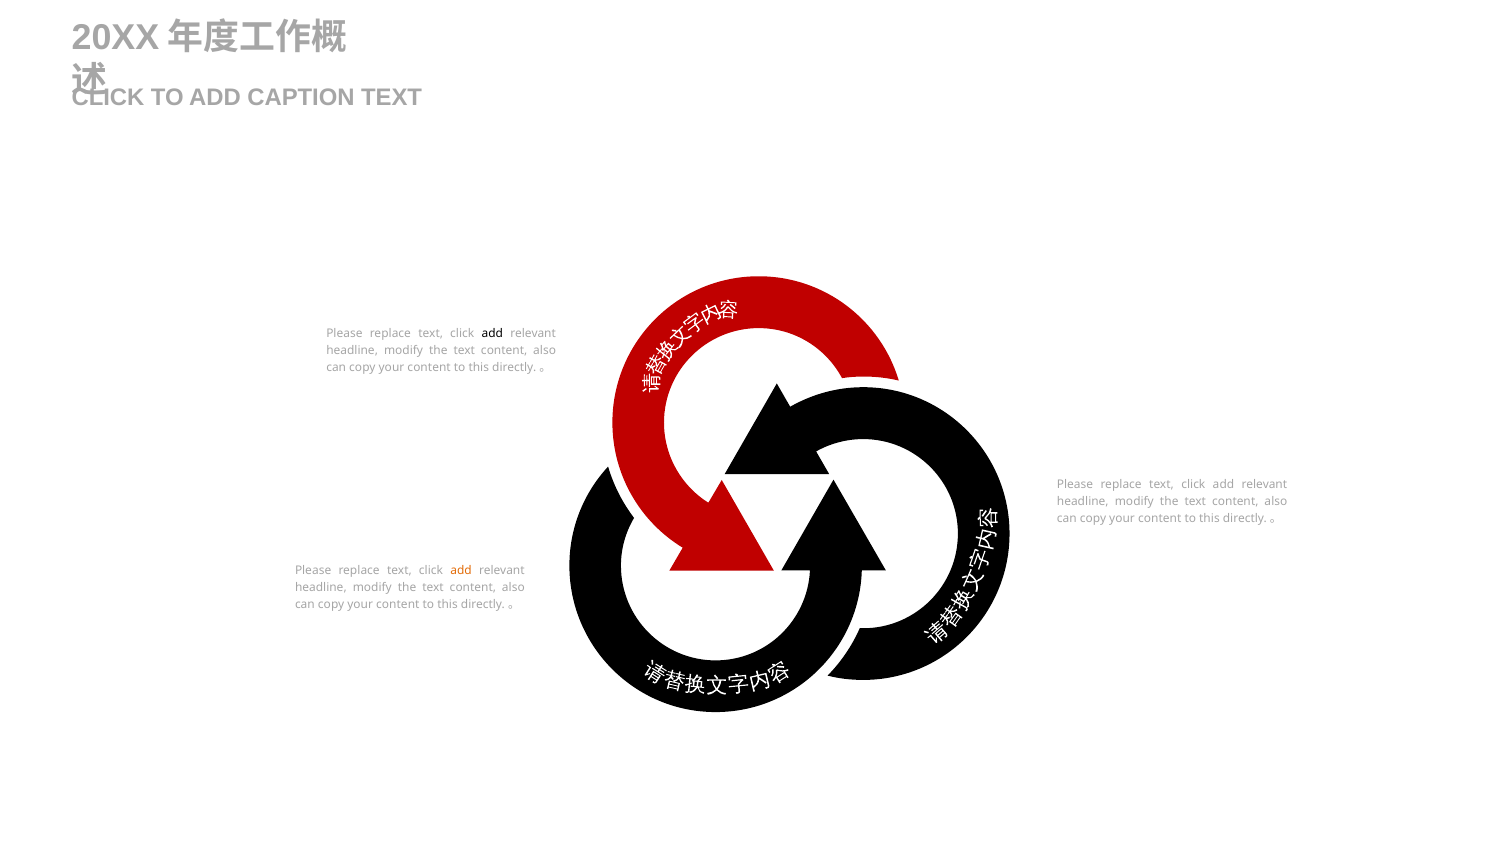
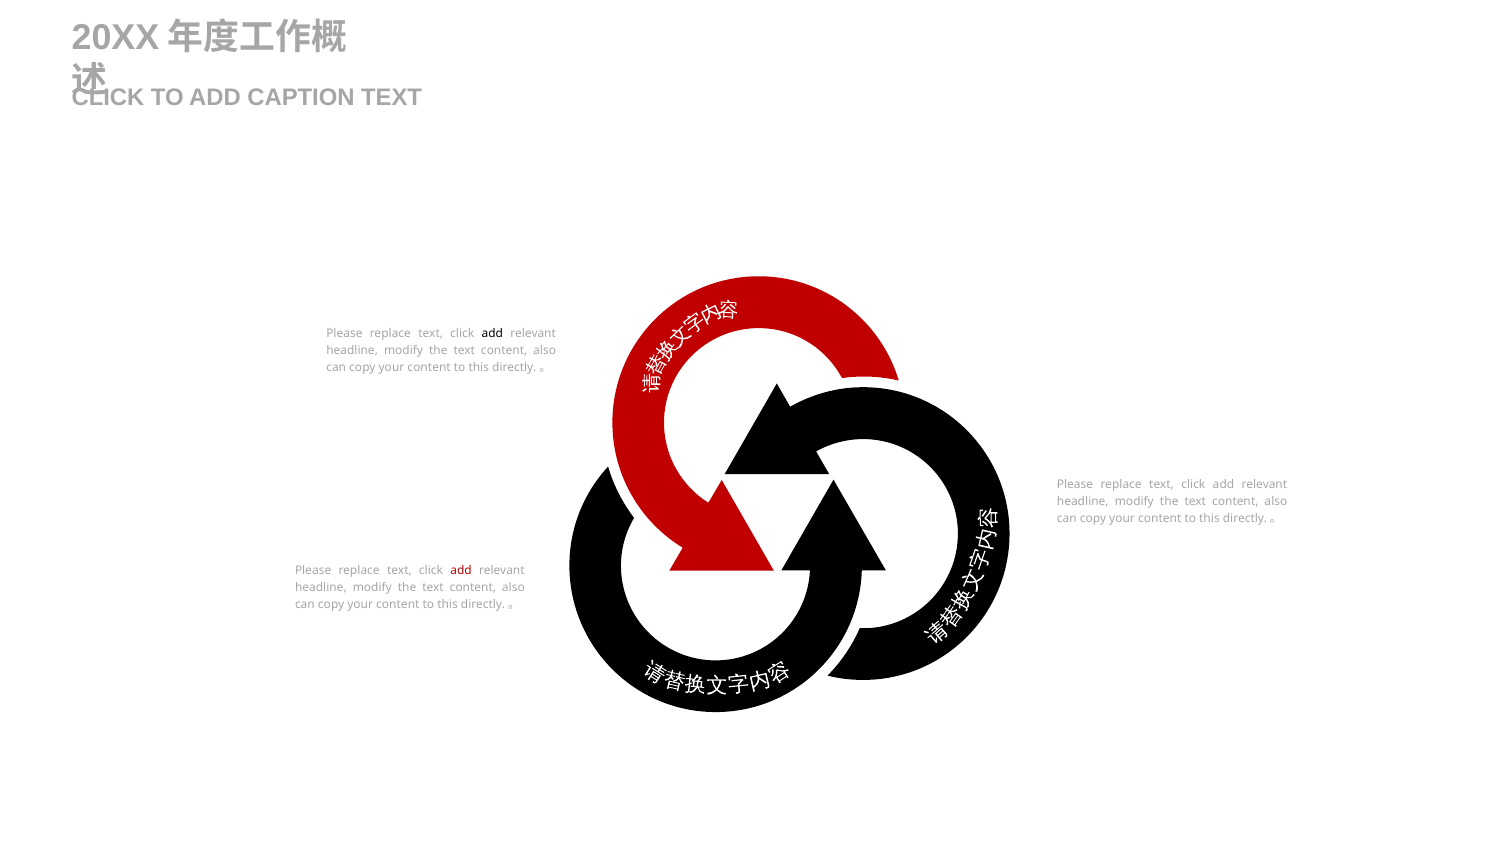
add colour: orange -> red (461, 570)
